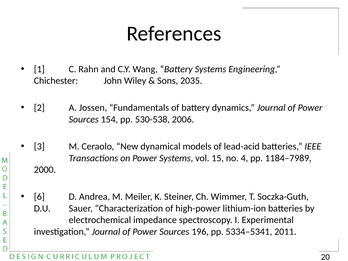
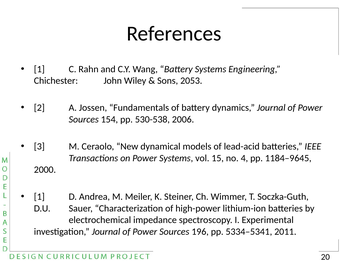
2035: 2035 -> 2053 (191, 81)
1184–7989: 1184–7989 -> 1184–9645 (288, 158)
6: 6 -> 1 (39, 197)
